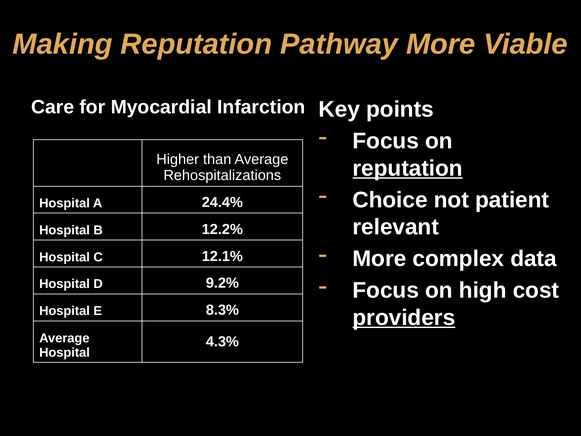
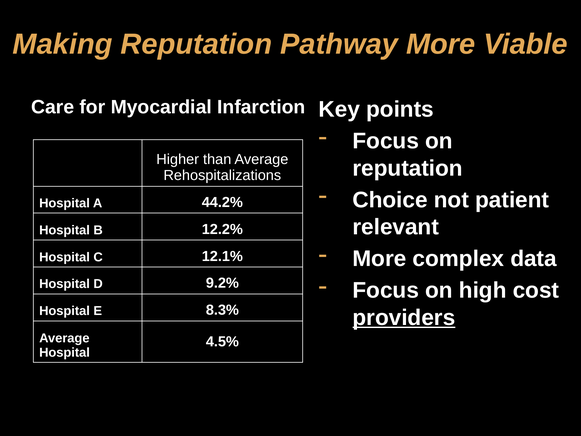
reputation underline: present -> none (408, 168)
24.4%: 24.4% -> 44.2% (222, 202)
4.3%: 4.3% -> 4.5% (222, 342)
